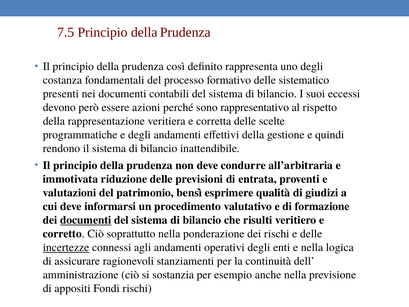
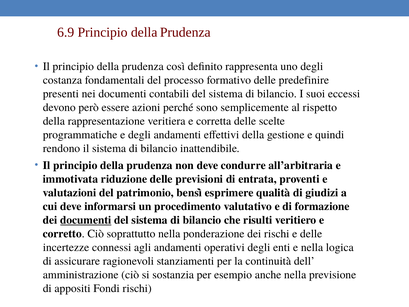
7.5: 7.5 -> 6.9 (66, 32)
sistematico: sistematico -> predefinire (304, 80)
rappresentativo: rappresentativo -> semplicemente (255, 107)
incertezze underline: present -> none (66, 247)
